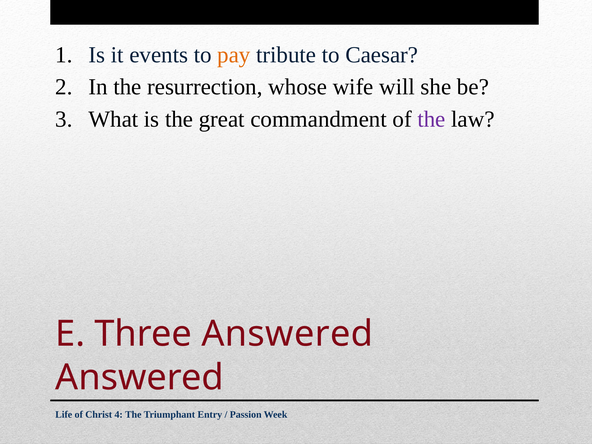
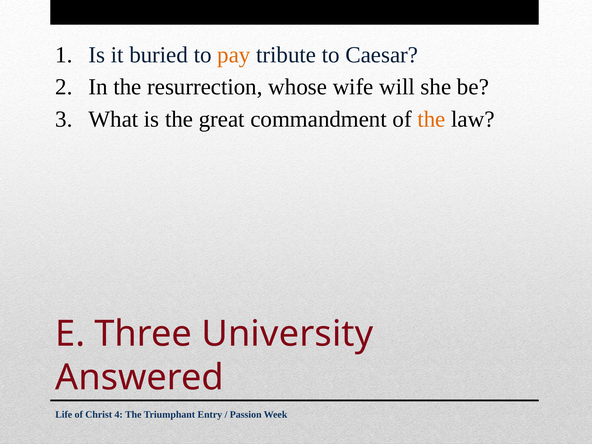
events: events -> buried (159, 55)
the colour: purple -> orange (431, 119)
Three Answered: Answered -> University (287, 334)
